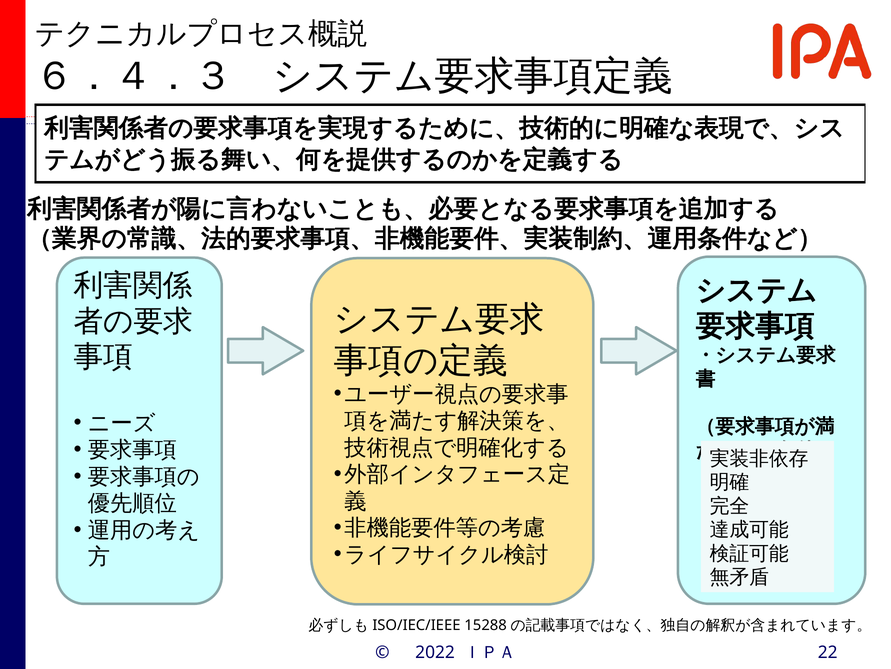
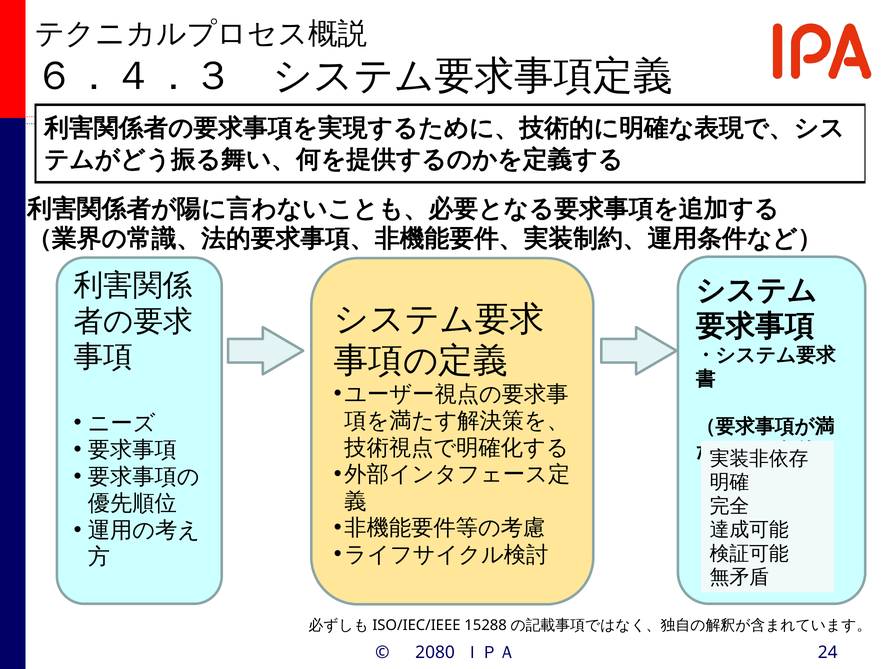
2022: 2022 -> 2080 (435, 652)
22: 22 -> 24 (828, 652)
